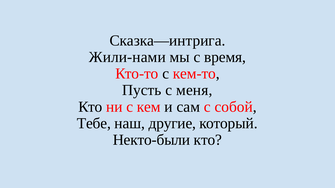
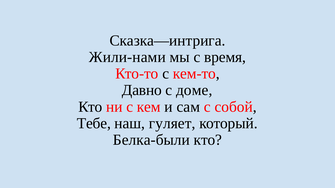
Пусть: Пусть -> Давно (142, 90)
меня: меня -> доме (194, 90)
другие: другие -> гуляет (172, 124)
Некто-были: Некто-были -> Белка-были (151, 140)
